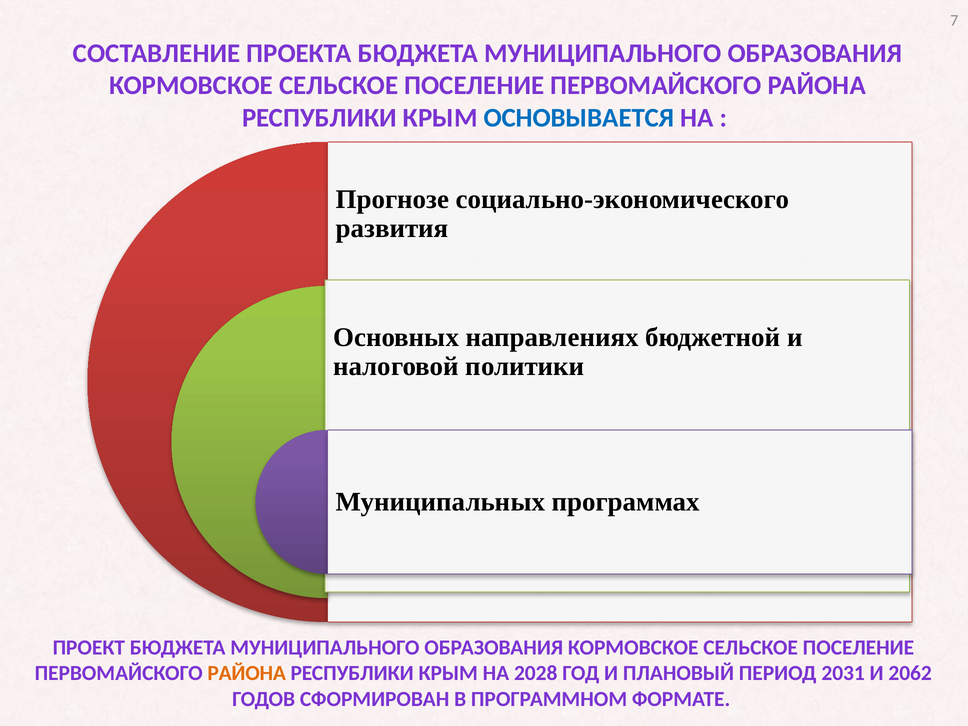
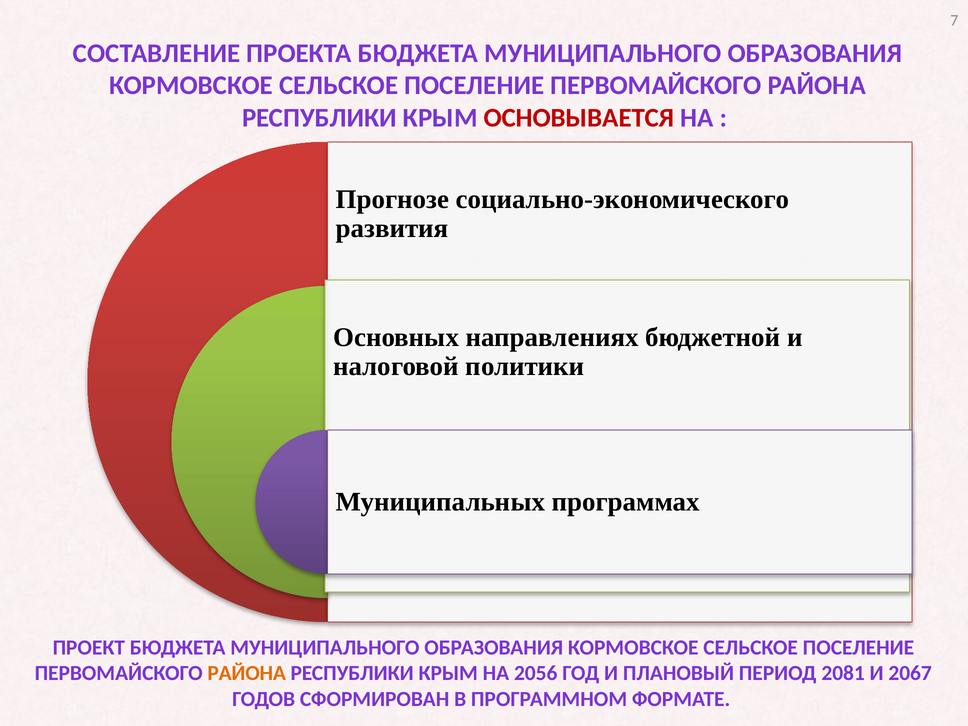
ОСНОВЫВАЕТСЯ colour: blue -> red (579, 118)
2028: 2028 -> 2056 (536, 673)
2031: 2031 -> 2081 (843, 673)
2062: 2062 -> 2067 (910, 673)
